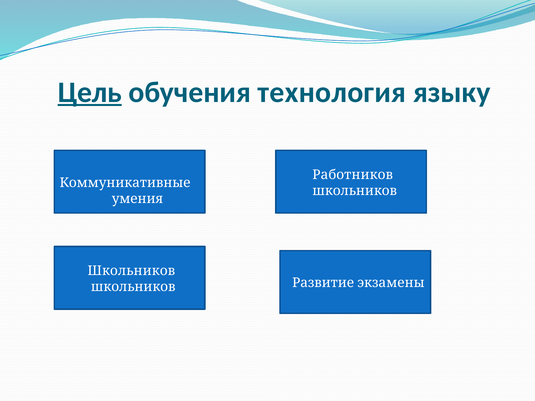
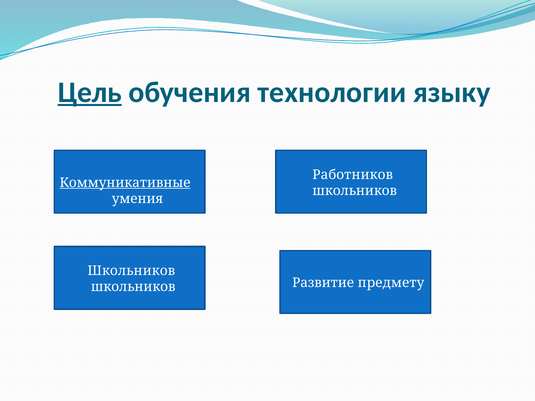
технология: технология -> технологии (332, 92)
Коммуникативные underline: none -> present (125, 183)
экзамены: экзамены -> предмету (391, 283)
